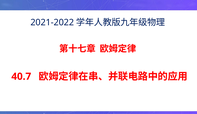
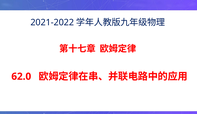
40.7: 40.7 -> 62.0 (21, 76)
